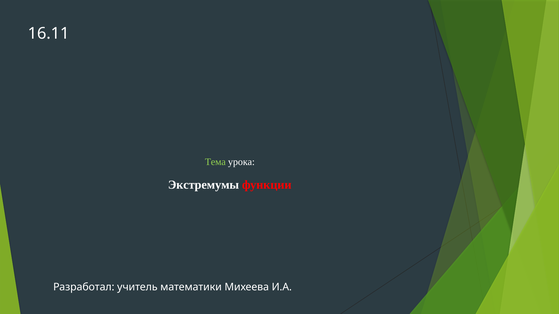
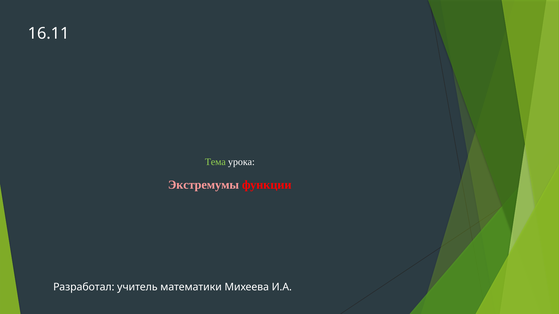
Экстремумы colour: white -> pink (204, 185)
